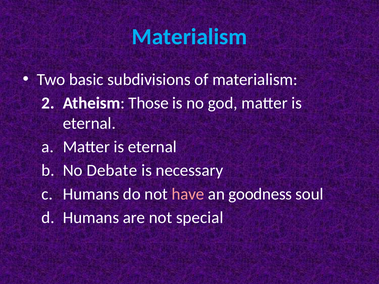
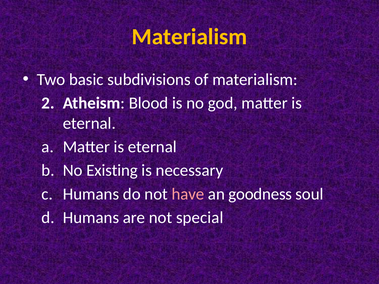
Materialism colour: light blue -> yellow (189, 37)
Those: Those -> Blood (149, 103)
Debate: Debate -> Existing (112, 171)
